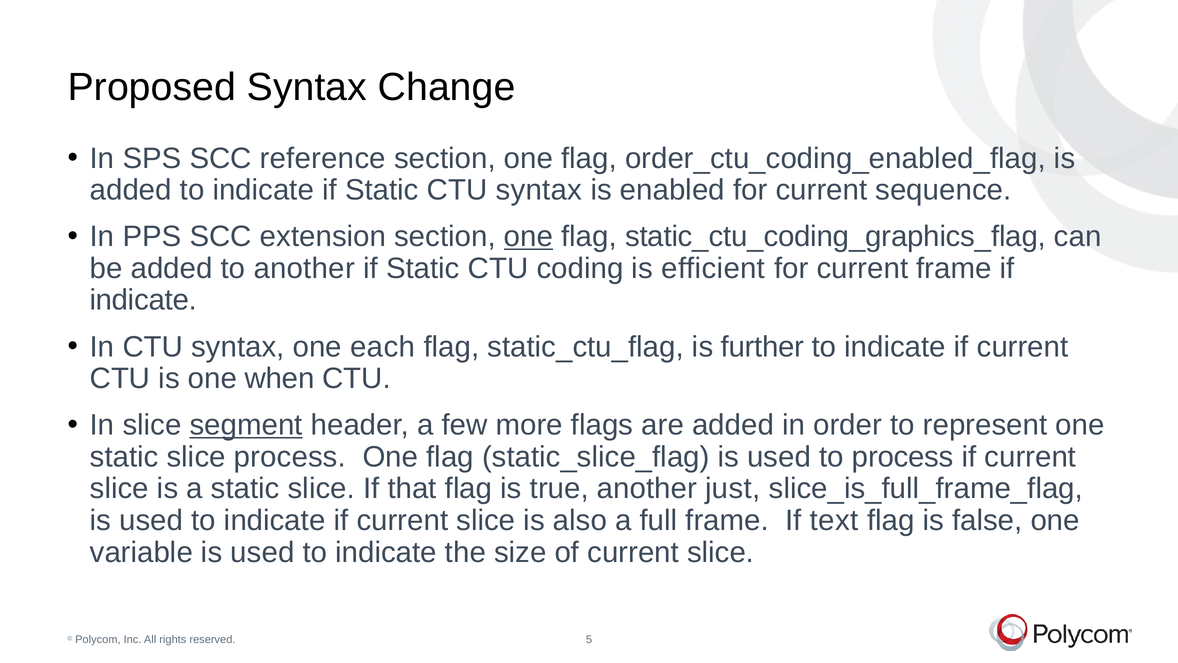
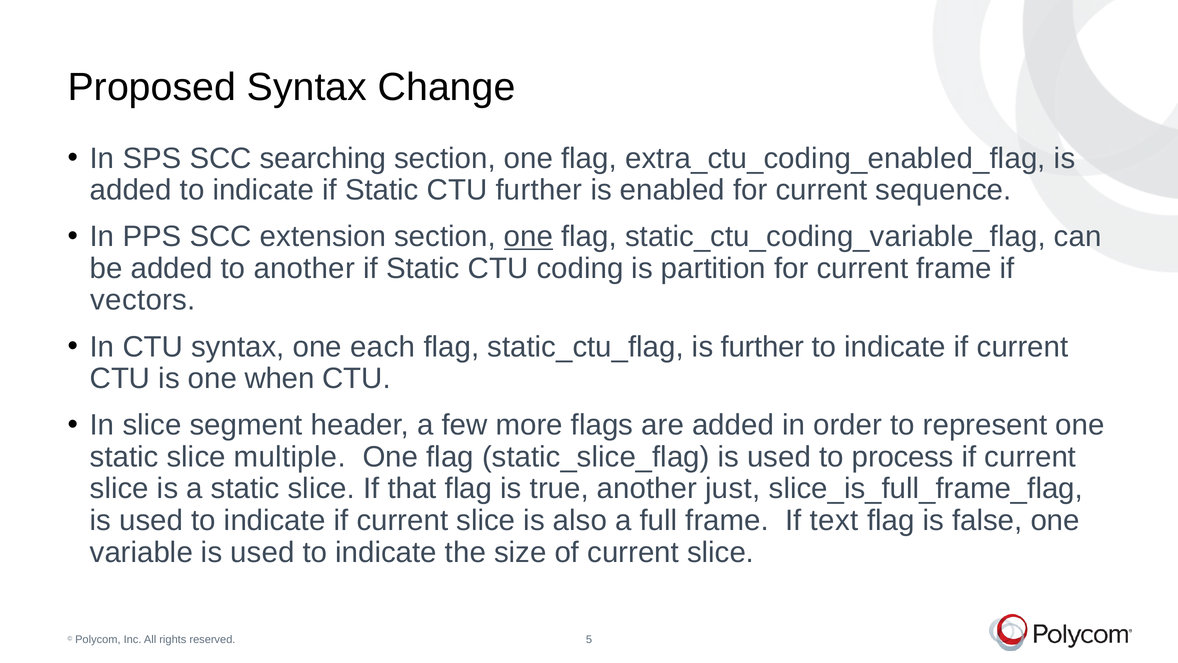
reference: reference -> searching (323, 158)
order_ctu_coding_enabled_flag: order_ctu_coding_enabled_flag -> extra_ctu_coding_enabled_flag (835, 158)
Static CTU syntax: syntax -> further (539, 190)
static_ctu_coding_graphics_flag: static_ctu_coding_graphics_flag -> static_ctu_coding_variable_flag (835, 237)
efficient: efficient -> partition (713, 268)
indicate: indicate -> vectors (143, 300)
segment underline: present -> none (246, 425)
slice process: process -> multiple (290, 457)
